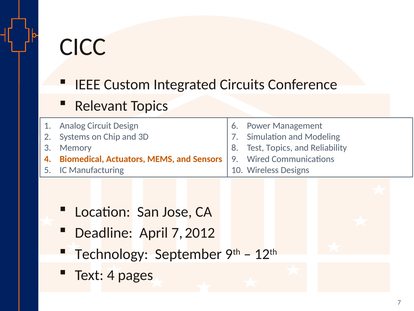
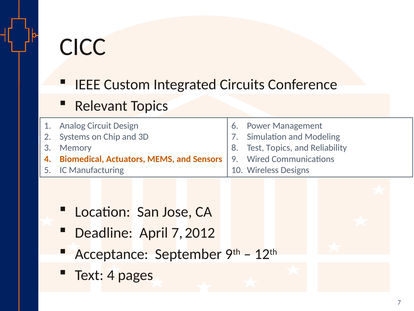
Technology: Technology -> Acceptance (112, 254)
